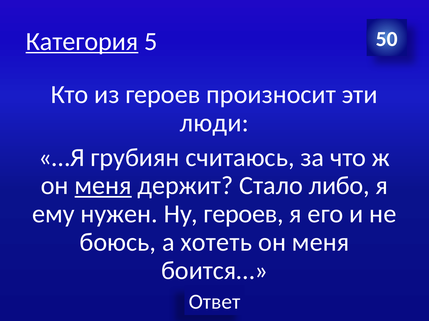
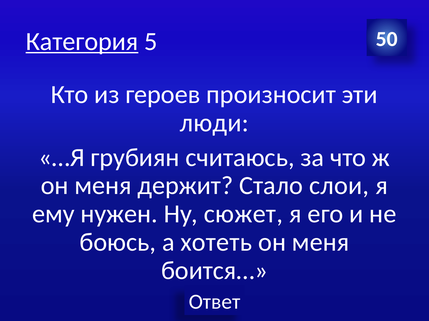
меня underline: present -> none (103, 186)
либо: либо -> слои (339, 186)
Ну героев: героев -> сюжет (243, 214)
